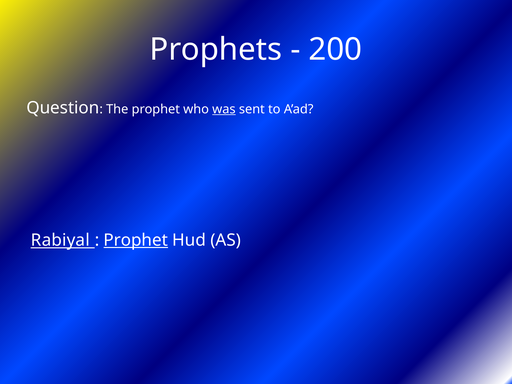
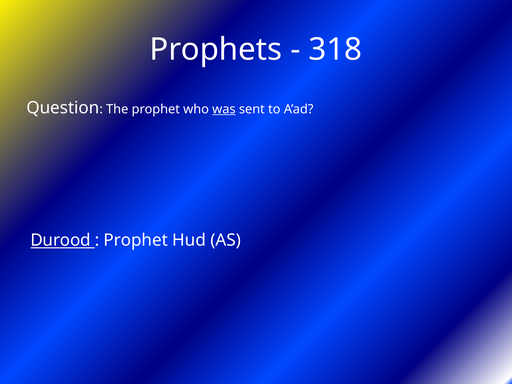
200: 200 -> 318 (335, 50)
Rabiyal: Rabiyal -> Durood (61, 240)
Prophet underline: present -> none (136, 240)
